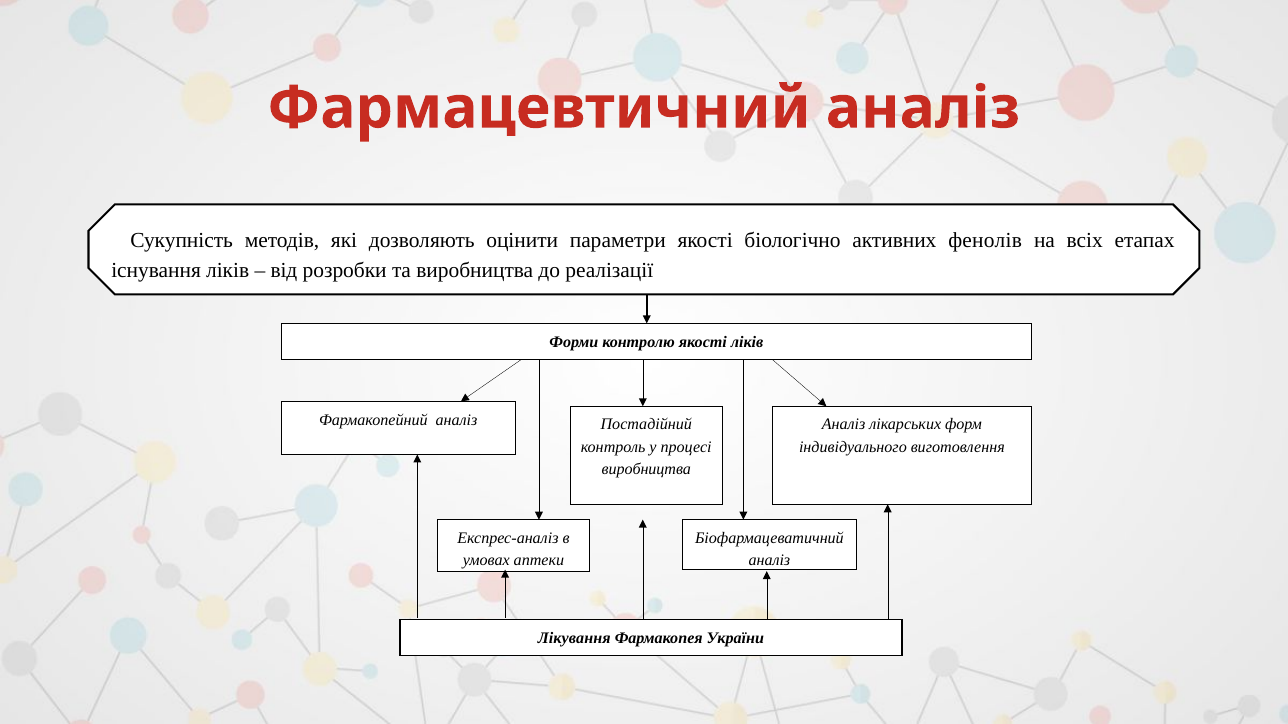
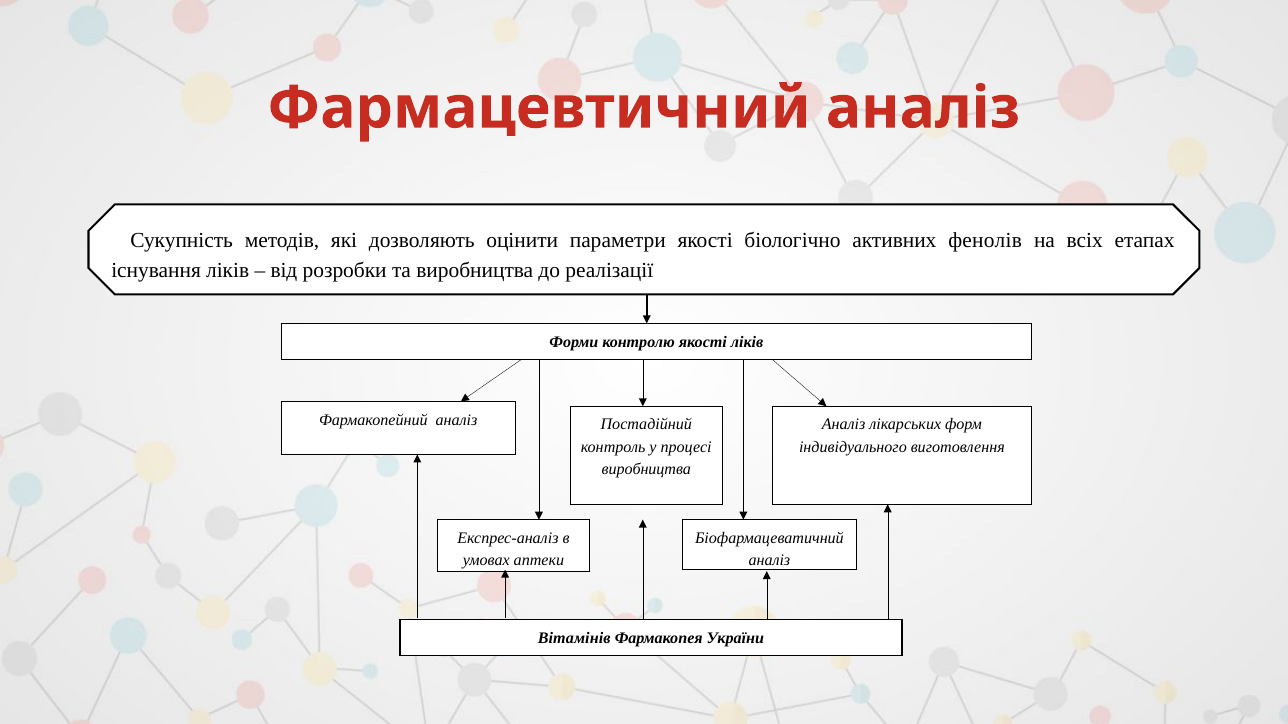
Лікування: Лікування -> Вітамінів (574, 638)
